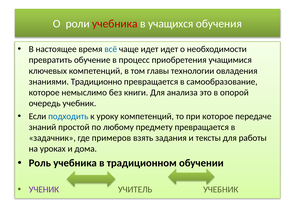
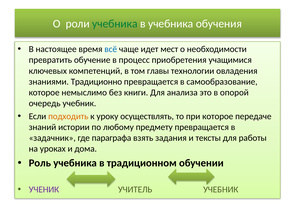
учебника colour: red -> green (115, 24)
в учащихся: учащихся -> учебника (171, 24)
идет идет: идет -> мест (169, 49)
подходить colour: blue -> orange (68, 116)
уроку компетенций: компетенций -> осуществлять (147, 116)
простой: простой -> истории (74, 127)
примеров: примеров -> параграфа (111, 137)
